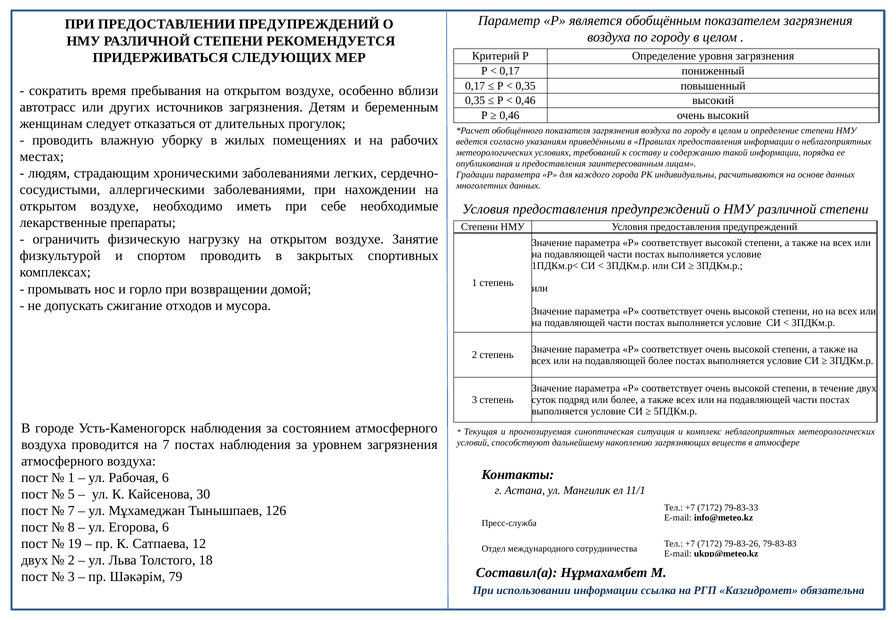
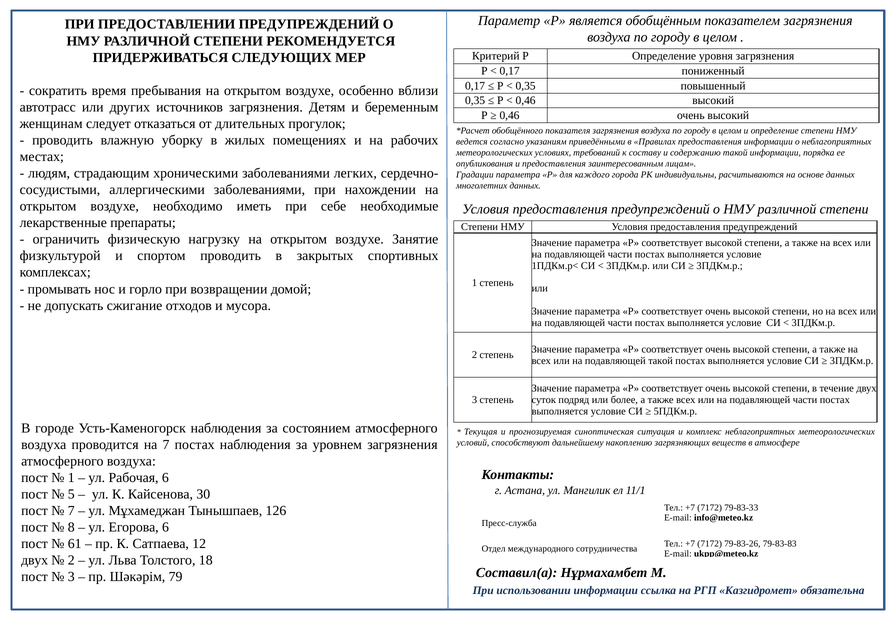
подавляющей более: более -> такой (661, 361)
19: 19 -> 61 (75, 544)
